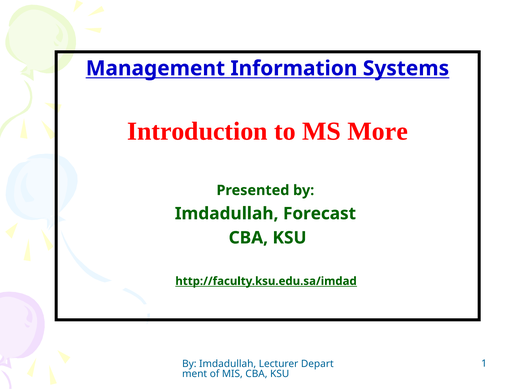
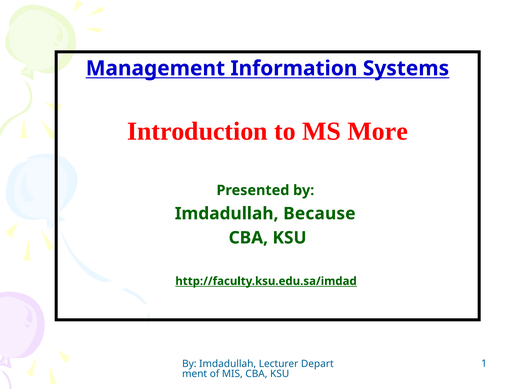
Forecast: Forecast -> Because (319, 213)
